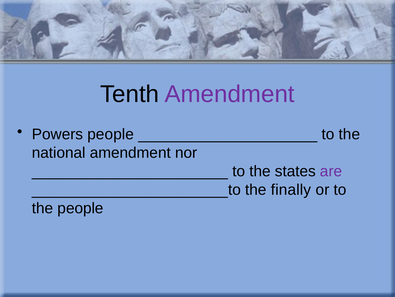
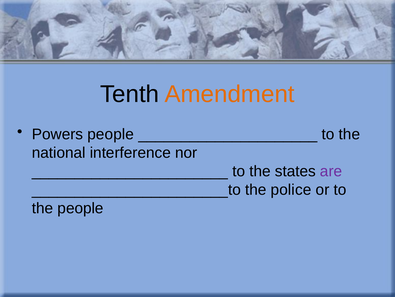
Amendment colour: purple -> orange (230, 94)
national amendment: amendment -> interference (130, 153)
finally: finally -> police (291, 189)
